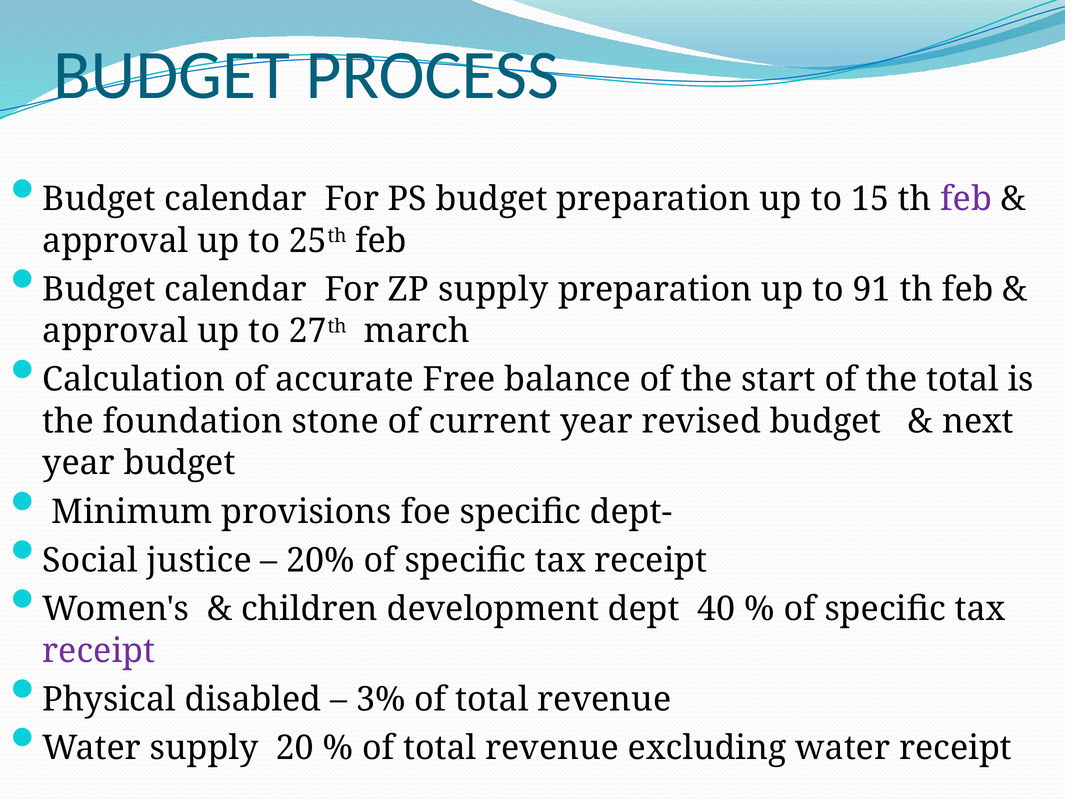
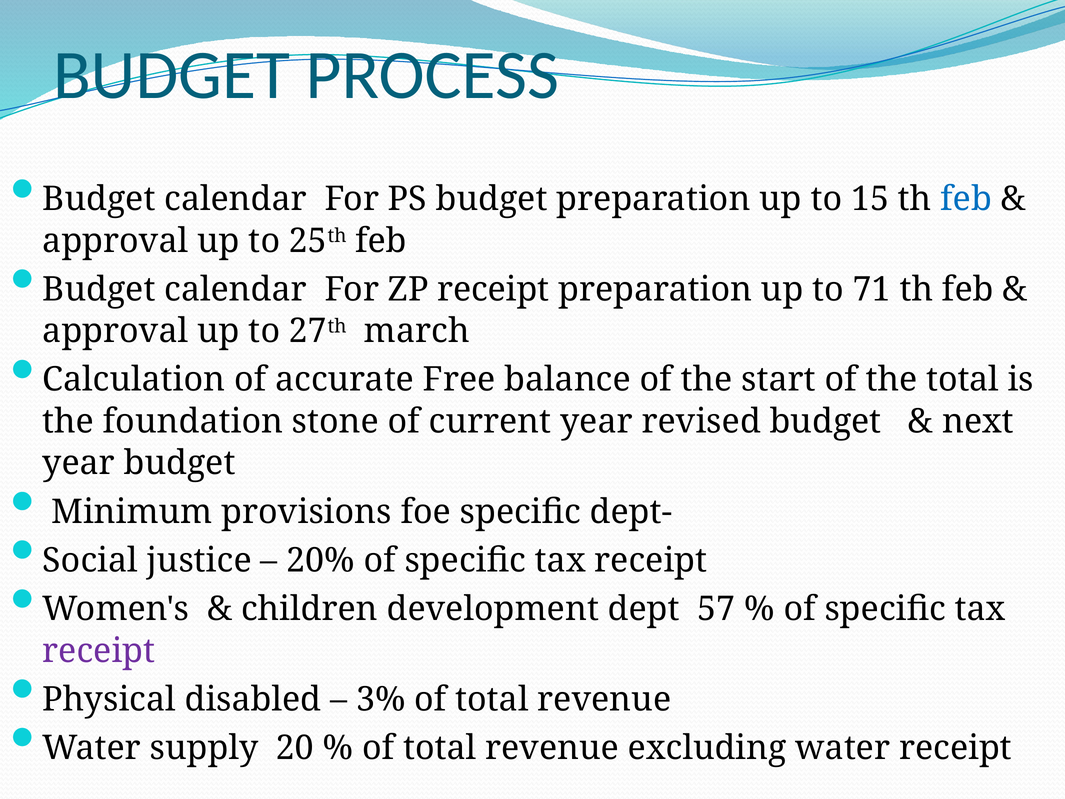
feb colour: purple -> blue (966, 199)
ZP supply: supply -> receipt (493, 289)
91: 91 -> 71 (872, 289)
40: 40 -> 57 (716, 609)
